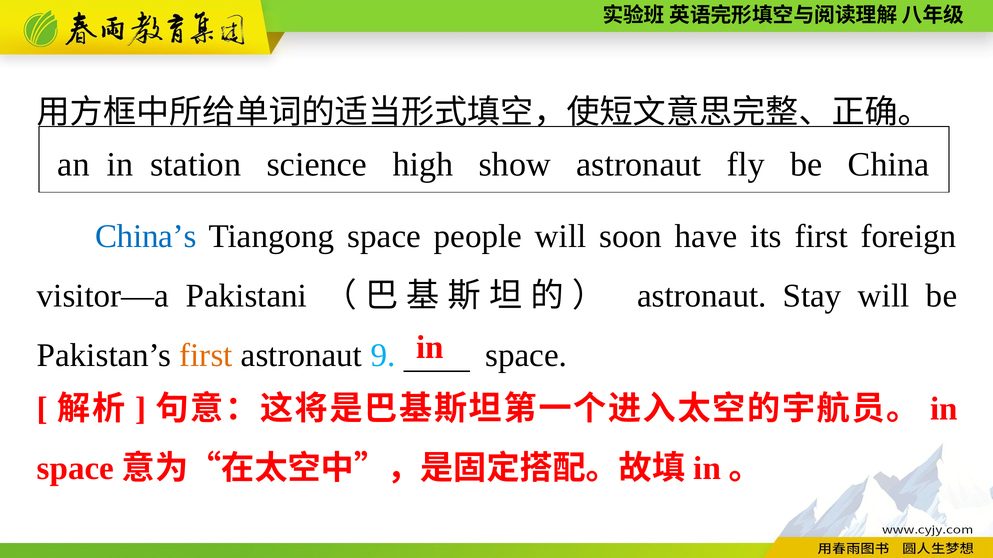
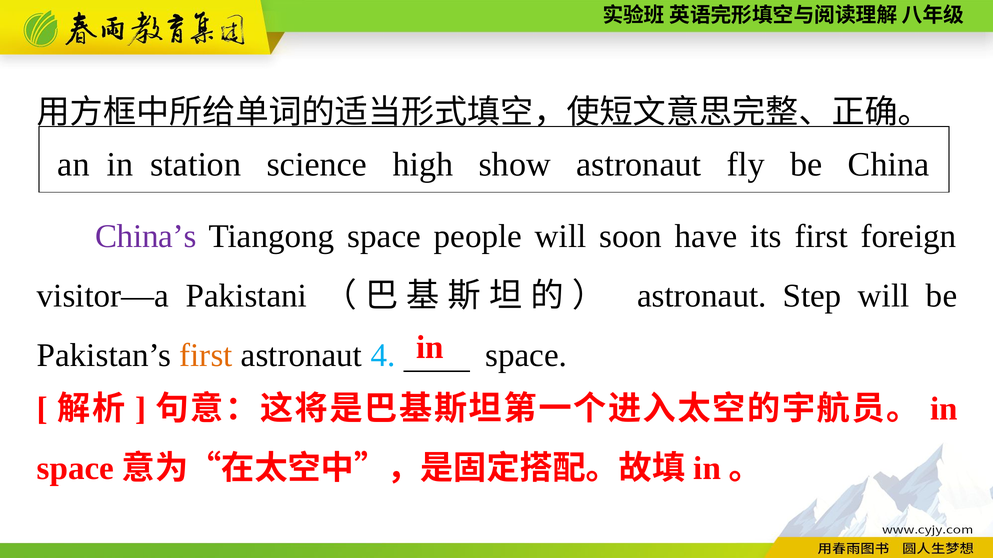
China’s colour: blue -> purple (146, 237)
Stay: Stay -> Step (812, 296)
9: 9 -> 4 (383, 356)
